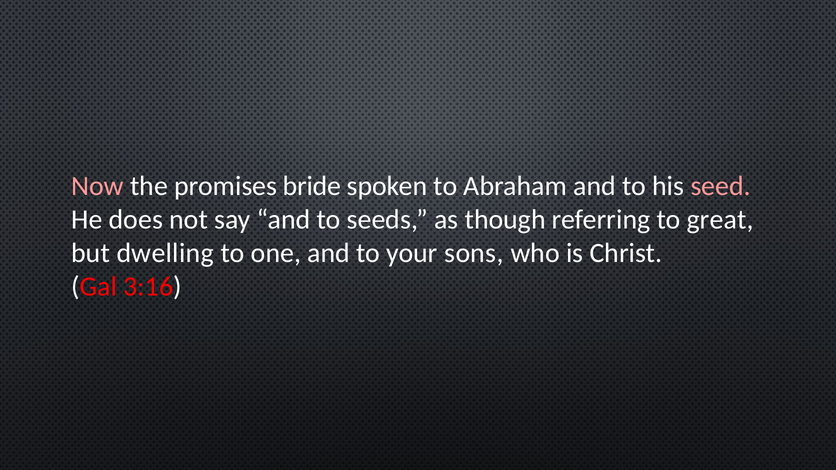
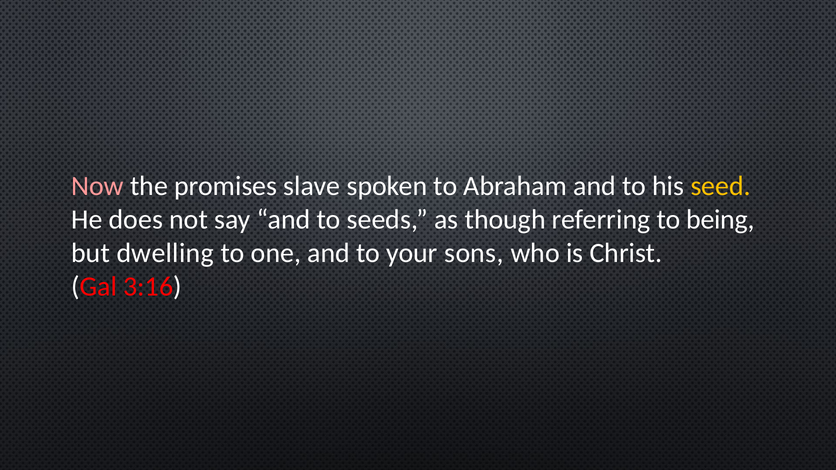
bride: bride -> slave (312, 186)
seed colour: pink -> yellow (721, 186)
great: great -> being (720, 220)
